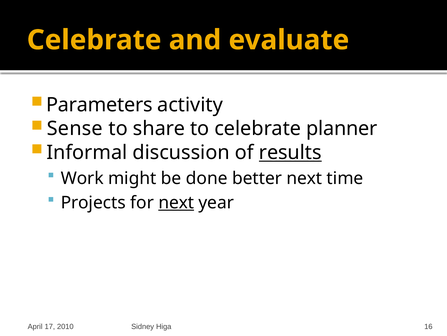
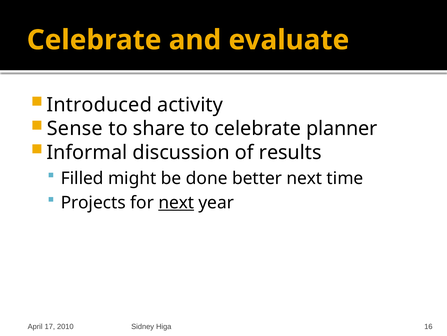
Parameters: Parameters -> Introduced (99, 105)
results underline: present -> none (290, 152)
Work: Work -> Filled (82, 178)
